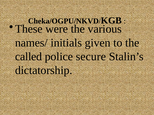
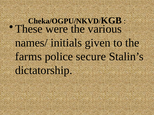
called: called -> farms (28, 57)
